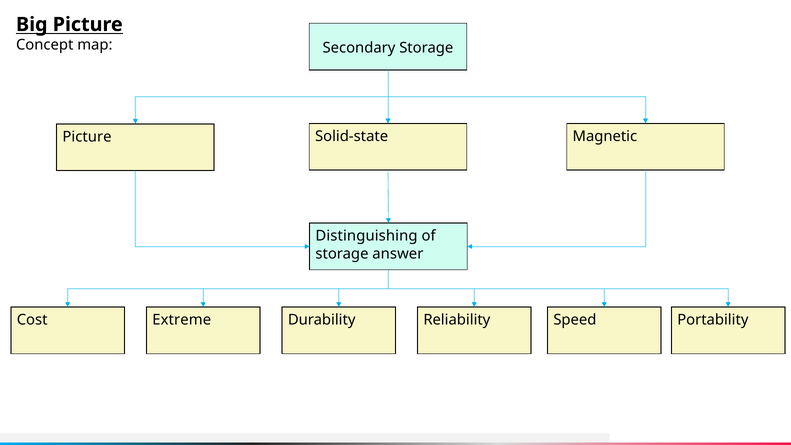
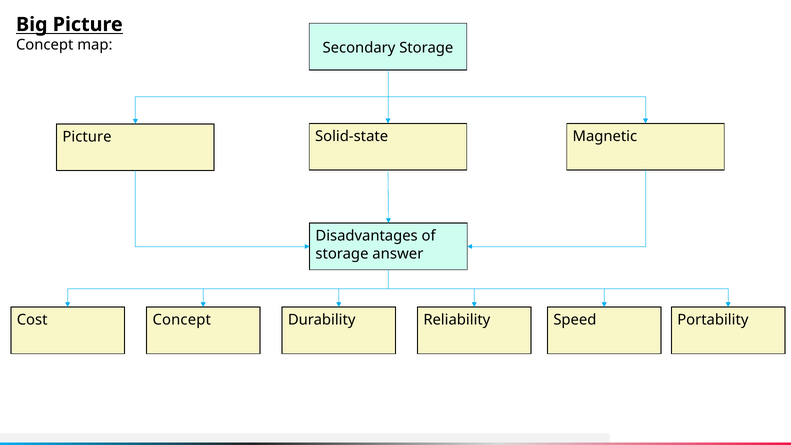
Distinguishing: Distinguishing -> Disadvantages (367, 236)
Cost Extreme: Extreme -> Concept (182, 320)
